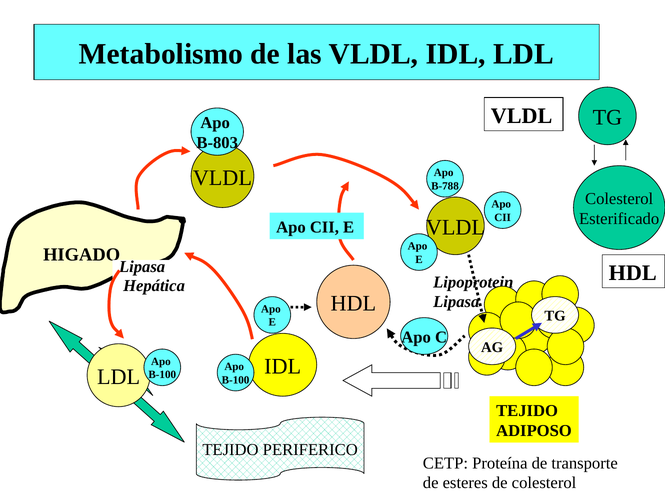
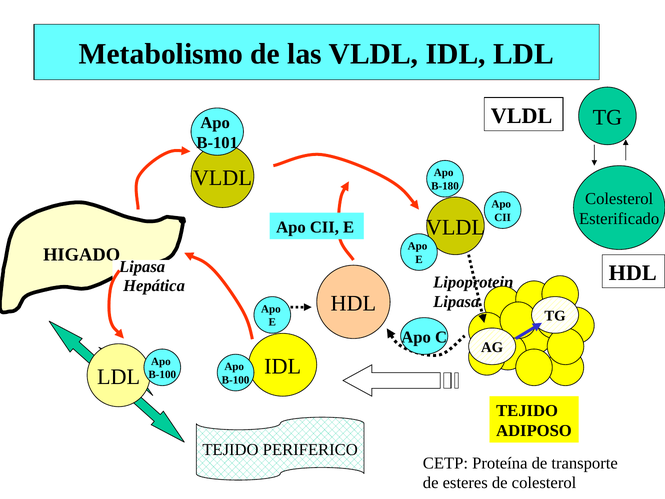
B-803: B-803 -> B-101 (217, 143)
B-788: B-788 -> B-180 (445, 186)
